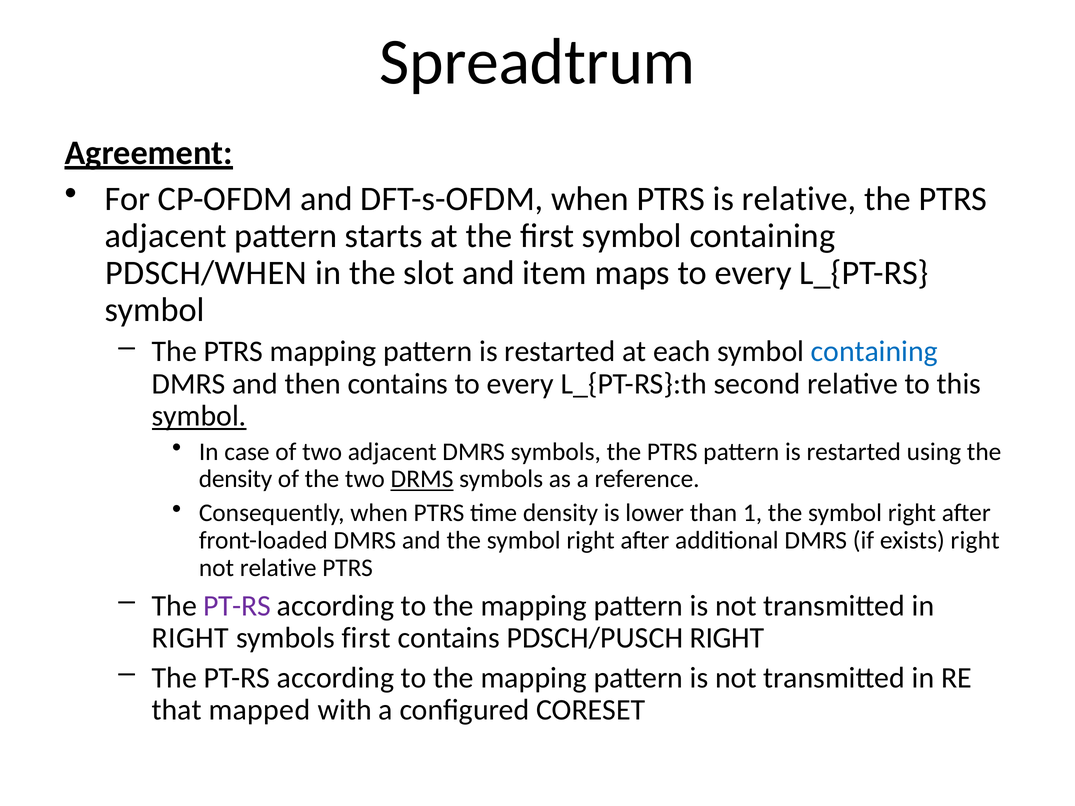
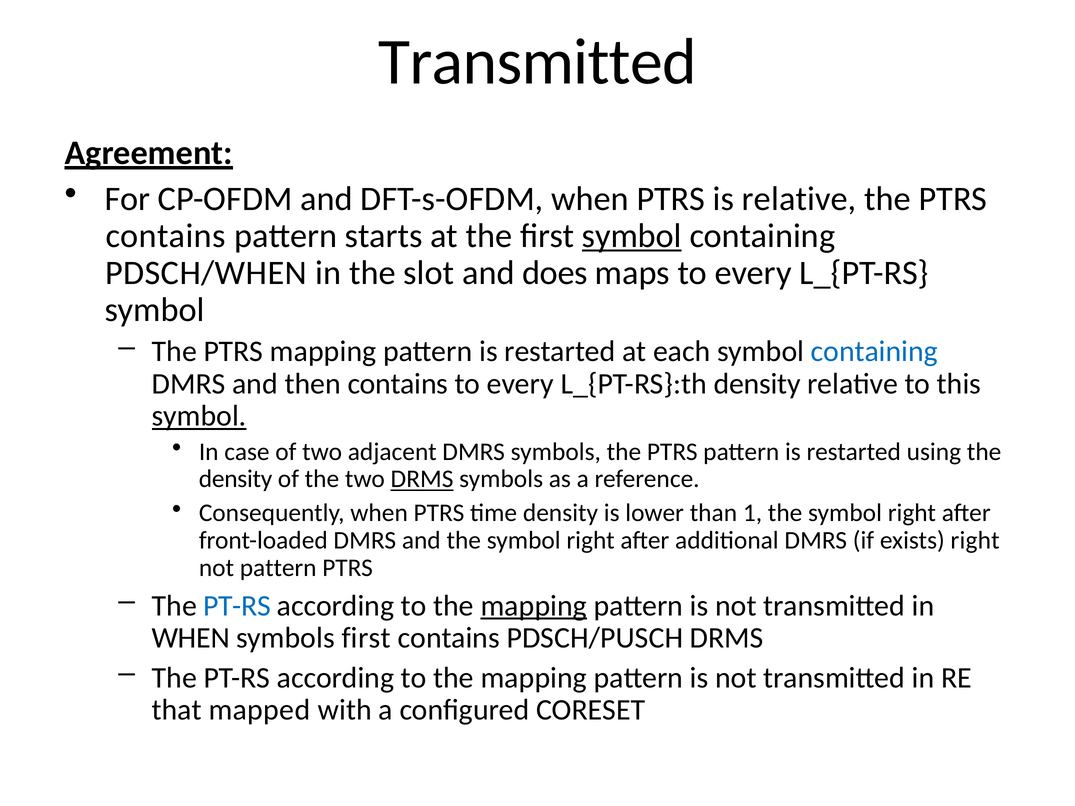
Spreadtrum: Spreadtrum -> Transmitted (538, 62)
adjacent: adjacent -> contains (166, 236)
symbol underline: none -> present (632, 236)
item: item -> does (555, 273)
L_{PT-RS}:th second: second -> density (757, 384)
not relative: relative -> pattern (278, 568)
PT-RS colour: purple -> blue (237, 606)
mapping underline: none -> present (534, 606)
RIGHT: RIGHT -> WHEN (191, 638)
PDSCH/PUSCH RIGHT: RIGHT -> DRMS (727, 638)
